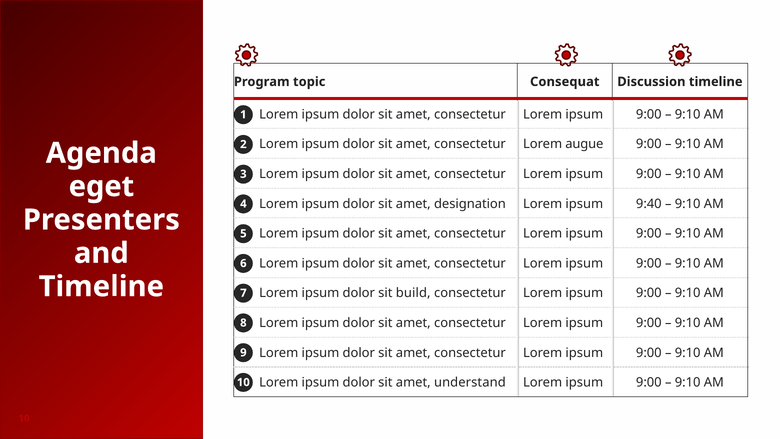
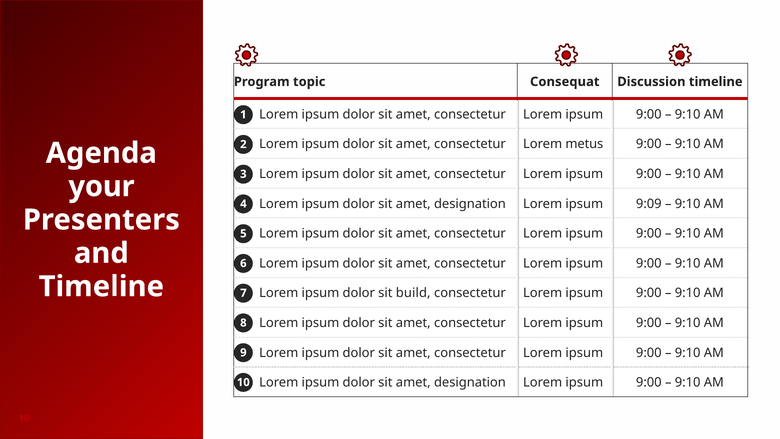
augue: augue -> metus (584, 144)
eget: eget -> your (102, 186)
9:40: 9:40 -> 9:09 (649, 204)
understand: understand -> designation (470, 382)
